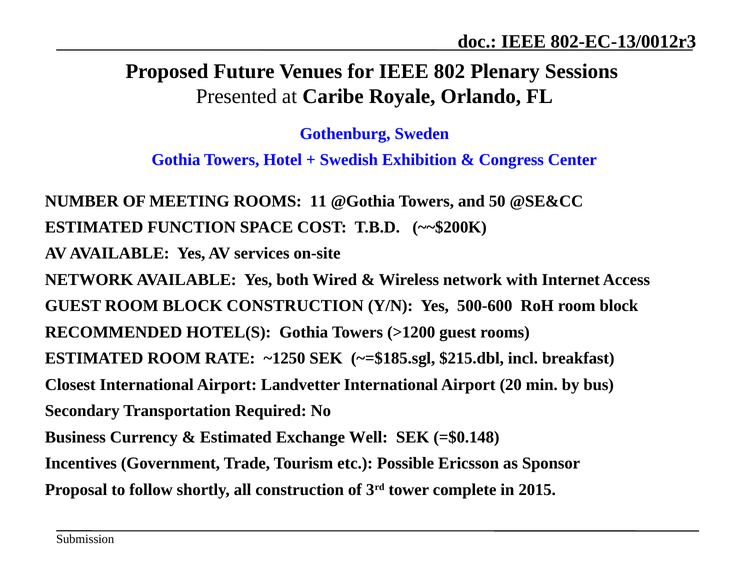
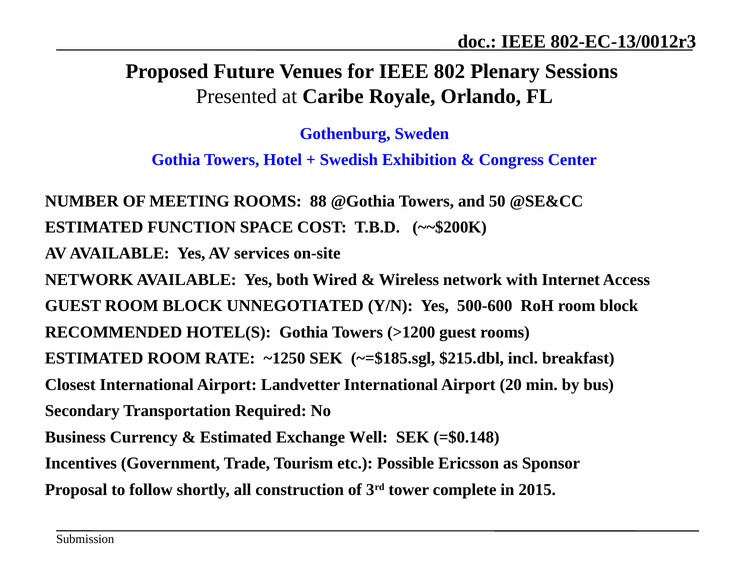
11: 11 -> 88 (318, 201)
BLOCK CONSTRUCTION: CONSTRUCTION -> UNNEGOTIATED (295, 306)
